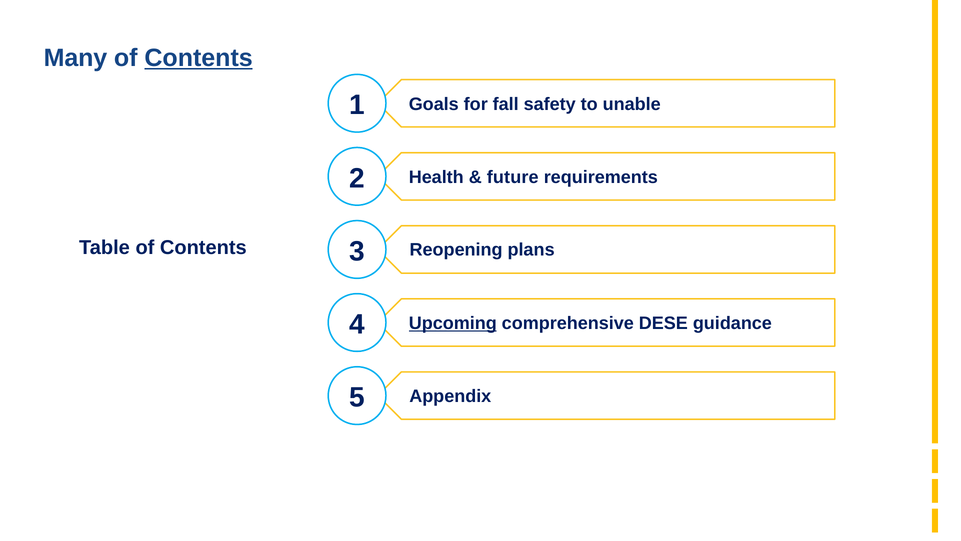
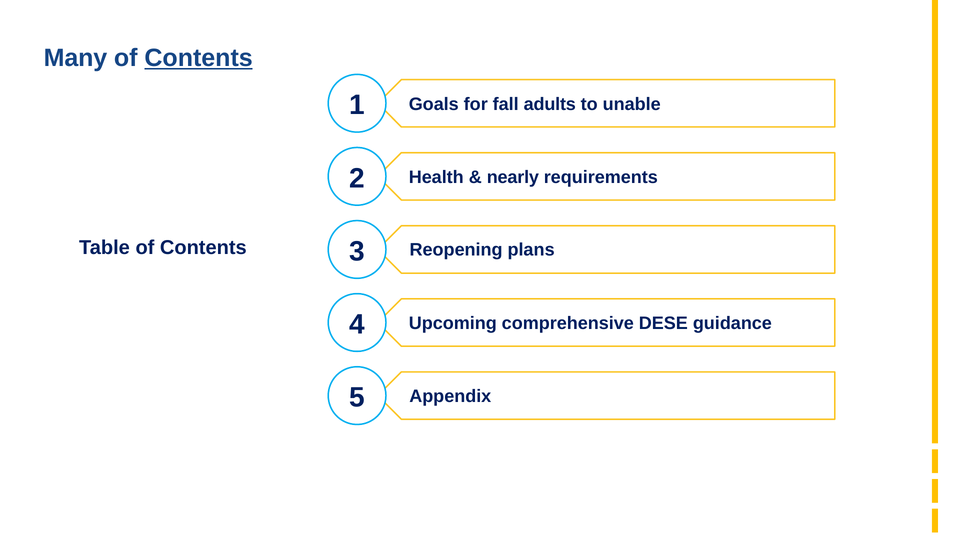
safety: safety -> adults (550, 104)
future: future -> nearly (513, 177)
Upcoming underline: present -> none (453, 323)
